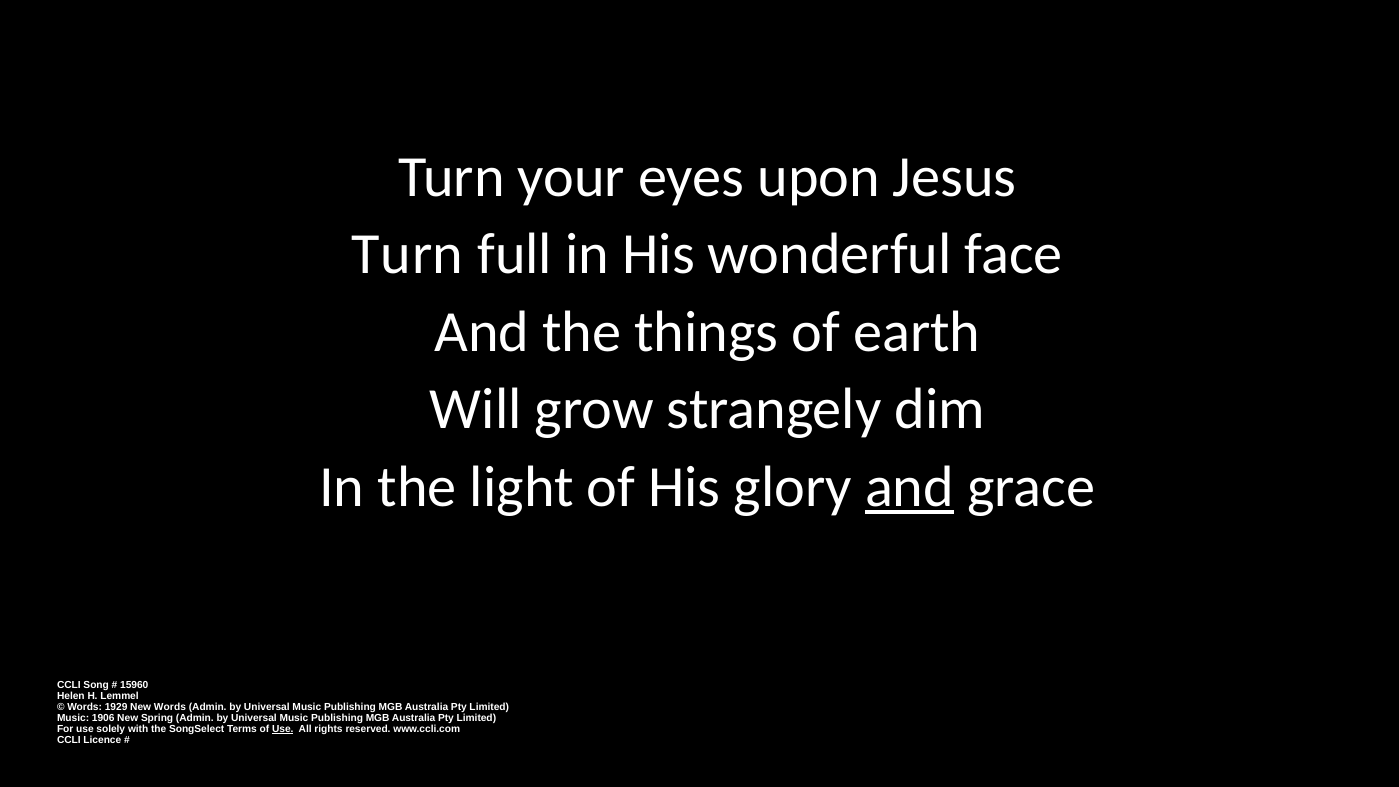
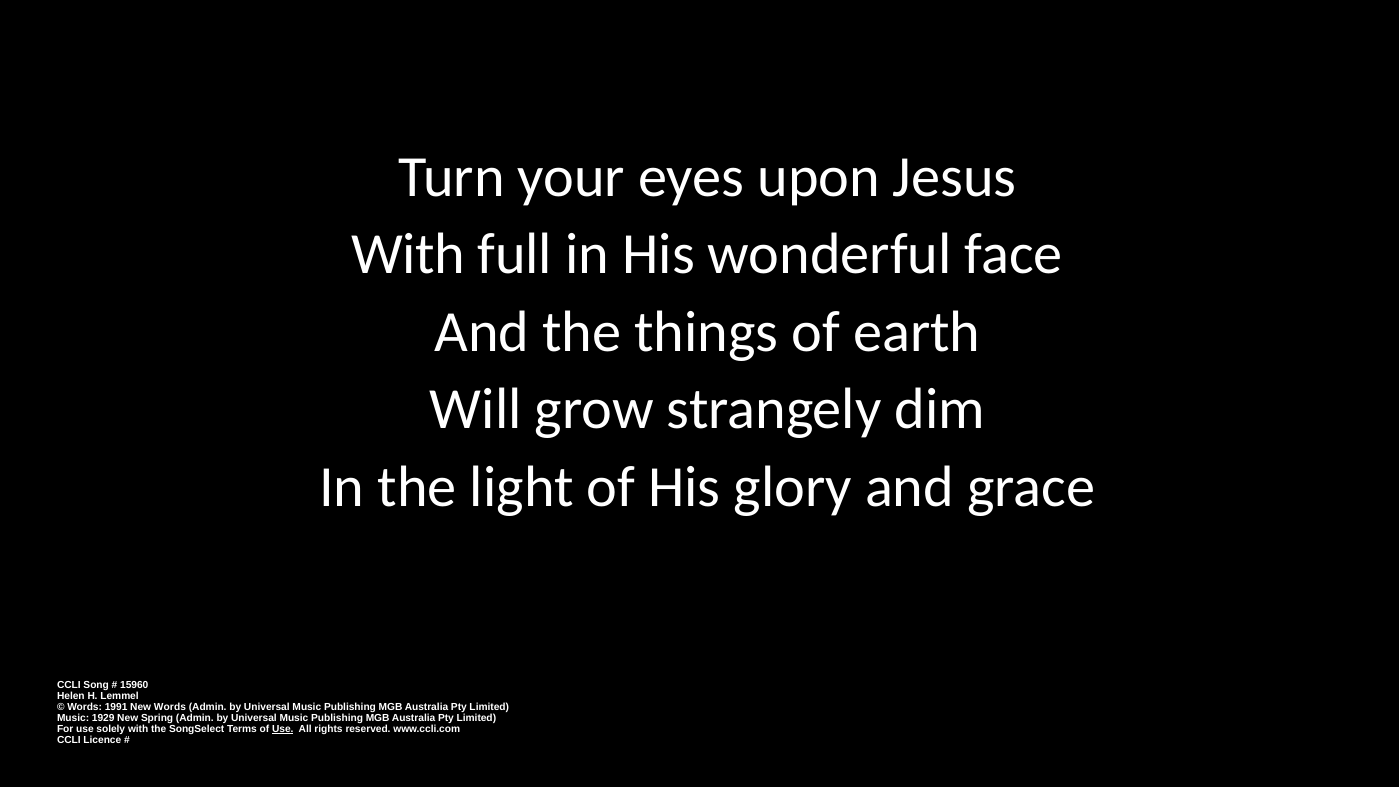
Turn: Turn -> With (408, 254)
and underline: present -> none (910, 487)
1929: 1929 -> 1991 (116, 707)
1906: 1906 -> 1929 (103, 718)
